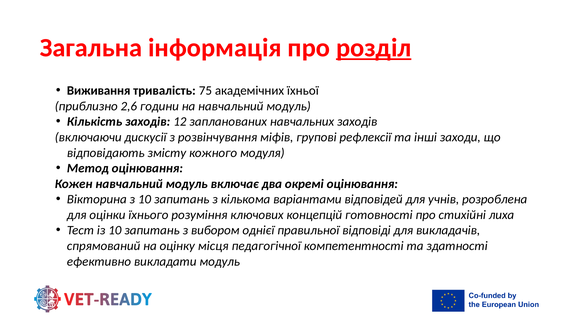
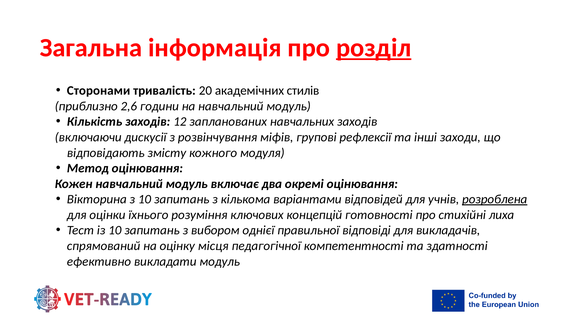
Виживання: Виживання -> Сторонами (99, 91)
75: 75 -> 20 (205, 91)
їхньої: їхньої -> стилів (303, 91)
розроблена underline: none -> present (495, 200)
